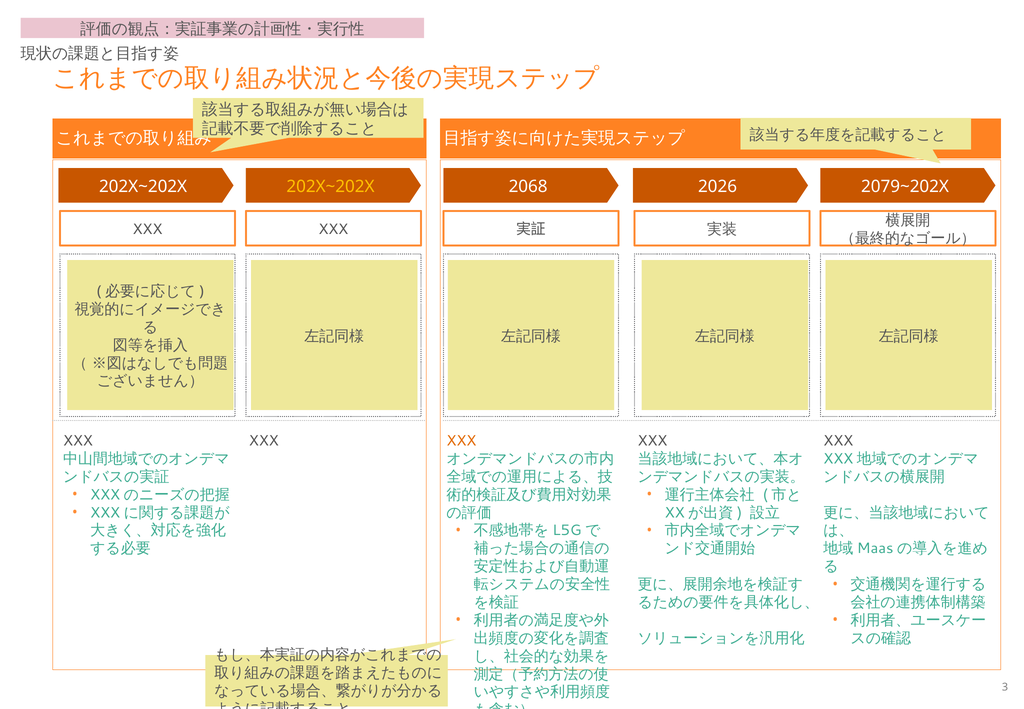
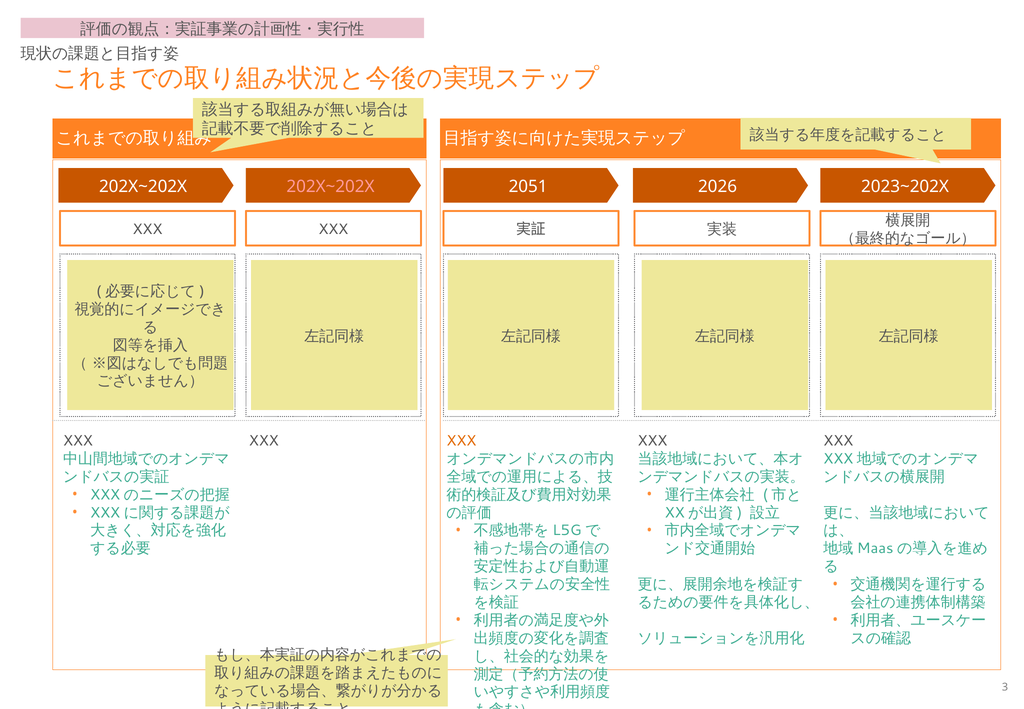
202X~202X colour: yellow -> pink (330, 187)
2068: 2068 -> 2051 (528, 187)
2079~202X: 2079~202X -> 2023~202X (905, 187)
